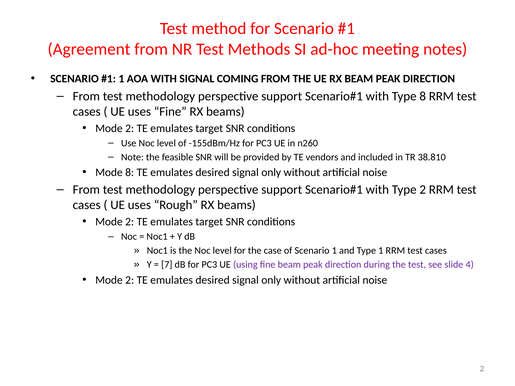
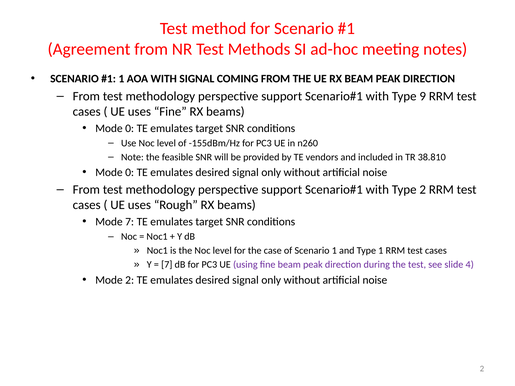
Type 8: 8 -> 9 (423, 96)
2: 2 -> 0 (130, 128)
8: 8 -> 0 (130, 172)
2: 2 -> 7 (130, 222)
